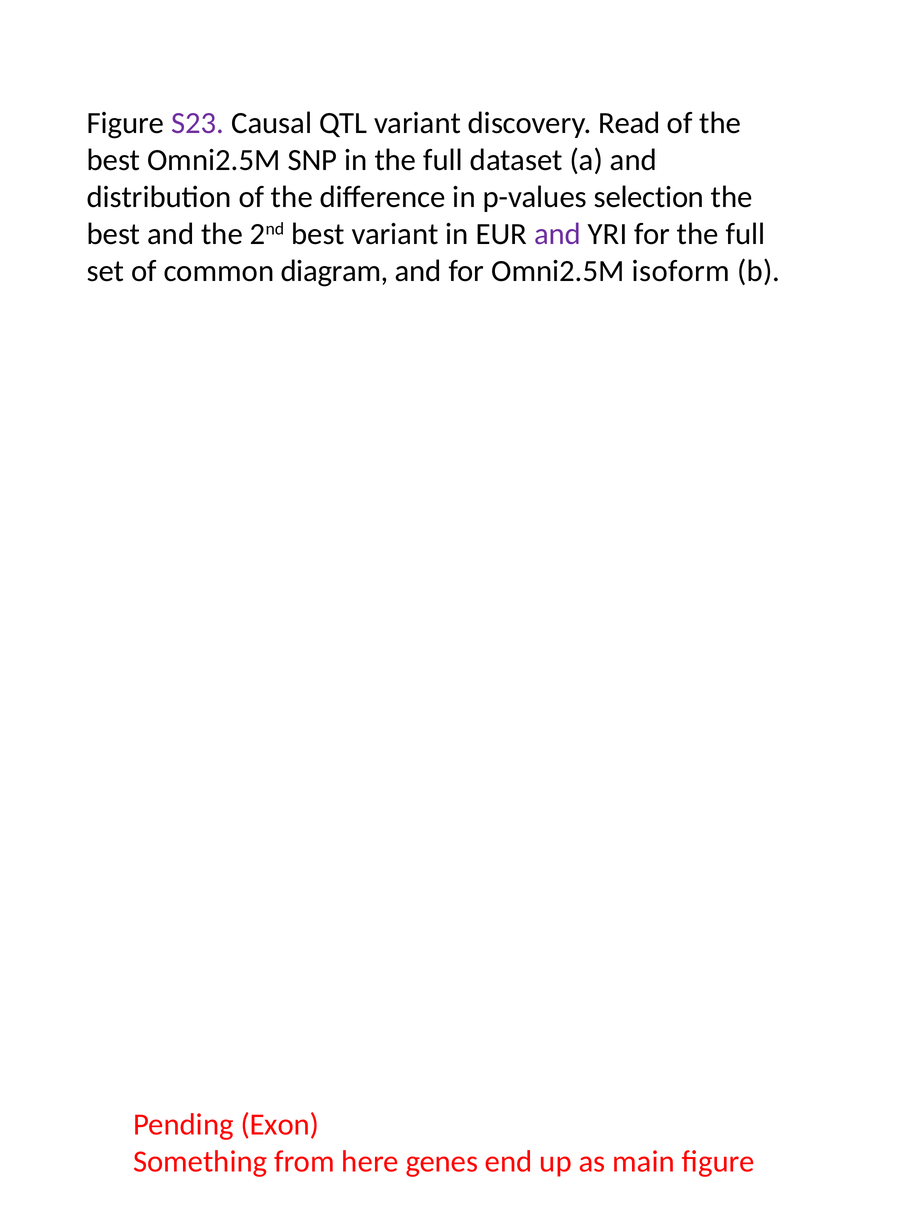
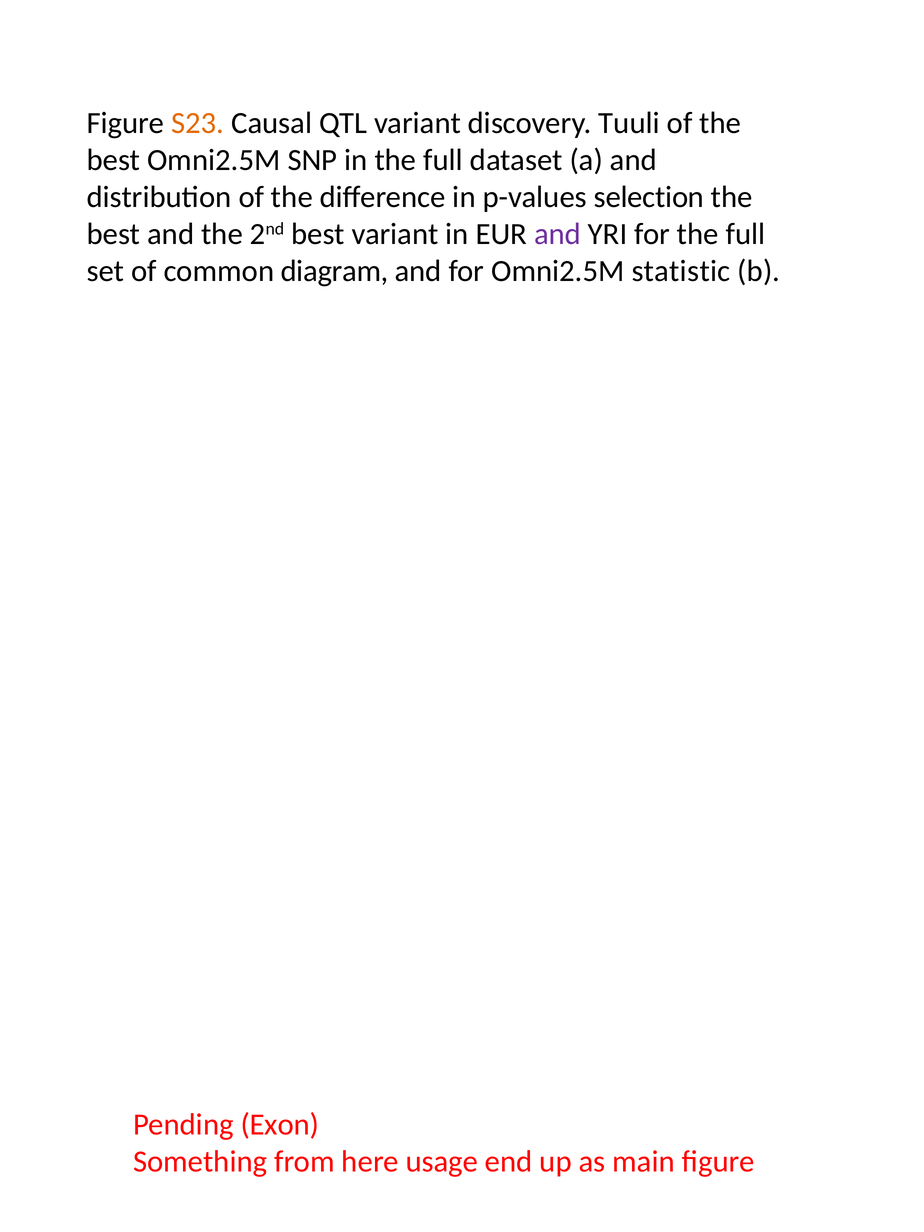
S23 colour: purple -> orange (198, 123)
Read: Read -> Tuuli (629, 123)
isoform: isoform -> statistic (681, 271)
genes: genes -> usage (442, 1162)
